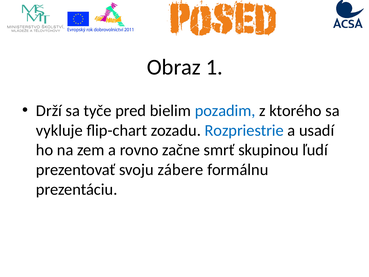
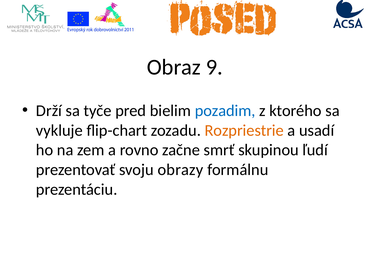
1: 1 -> 9 (214, 67)
Rozpriestrie colour: blue -> orange (244, 130)
zábere: zábere -> obrazy (180, 170)
